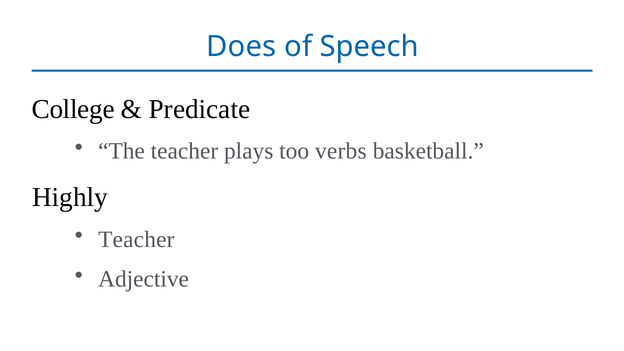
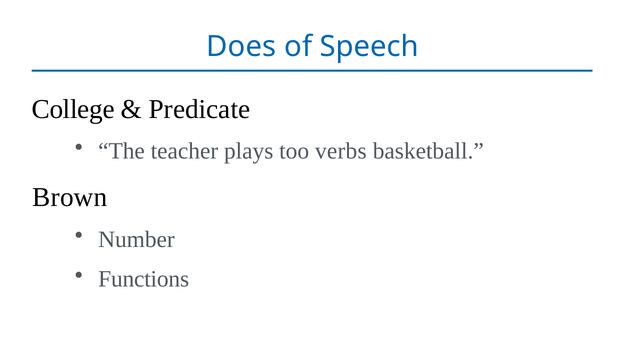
Highly: Highly -> Brown (70, 197)
Teacher: Teacher -> Number (136, 239)
Adjective: Adjective -> Functions (144, 279)
